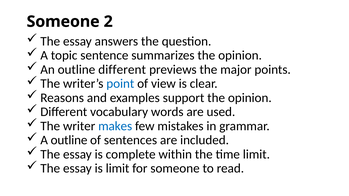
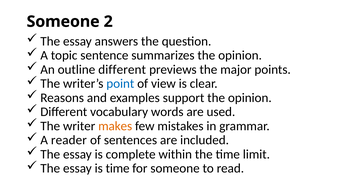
makes colour: blue -> orange (115, 126)
A outline: outline -> reader (69, 140)
is limit: limit -> time (118, 169)
